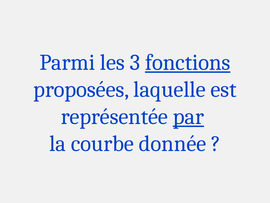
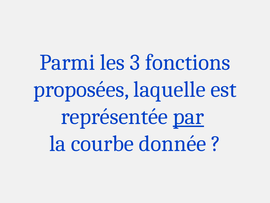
fonctions underline: present -> none (188, 62)
